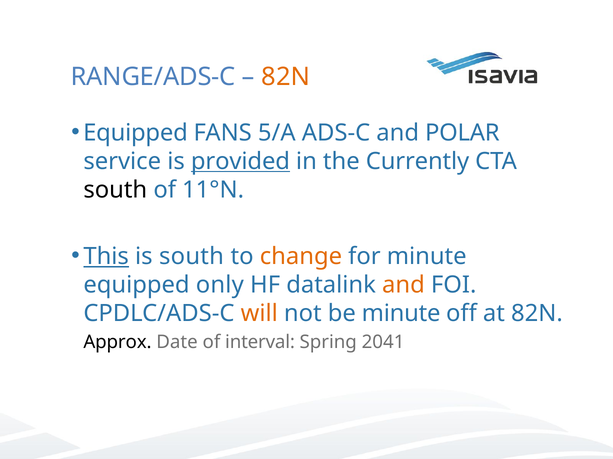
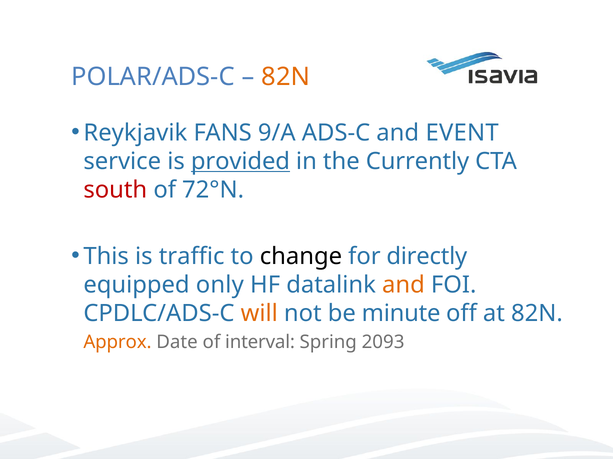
RANGE/ADS-C: RANGE/ADS-C -> POLAR/ADS-C (153, 77)
Equipped: Equipped -> Reykjavik (135, 133)
5/A: 5/A -> 9/A (277, 133)
POLAR: POLAR -> EVENT (462, 133)
south colour: black -> red (115, 190)
11°N: 11°N -> 72°N (213, 190)
This underline: present -> none (106, 257)
is south: south -> traffic (192, 257)
change colour: orange -> black (301, 257)
for minute: minute -> directly (427, 257)
Approx colour: black -> orange (117, 343)
2041: 2041 -> 2093 (383, 343)
